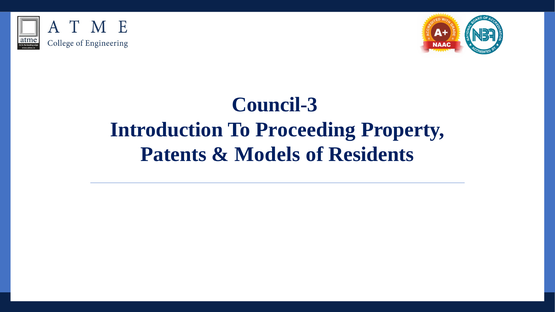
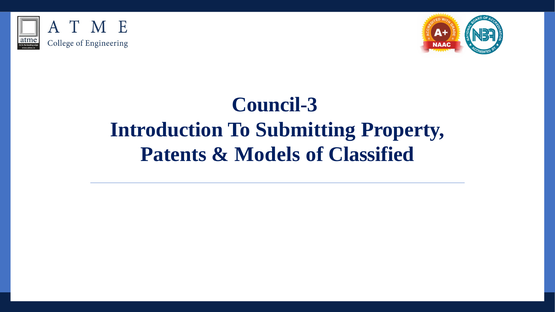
Proceeding: Proceeding -> Submitting (306, 130)
Residents: Residents -> Classified (371, 155)
